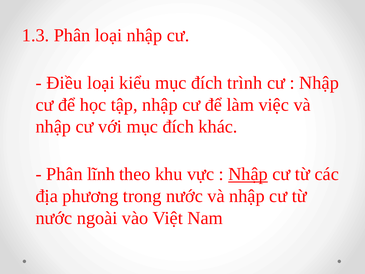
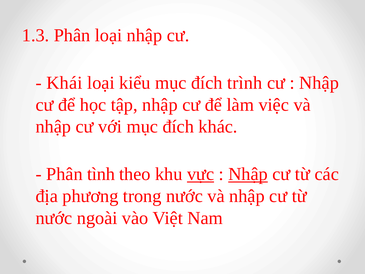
Điều: Điều -> Khái (64, 83)
lĩnh: lĩnh -> tình (101, 174)
vực underline: none -> present (201, 174)
